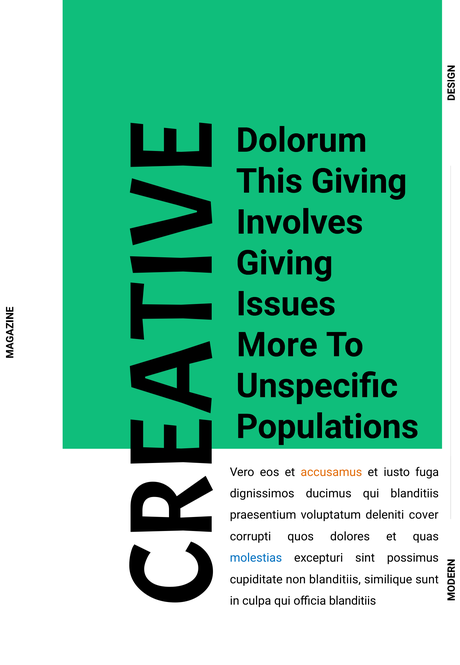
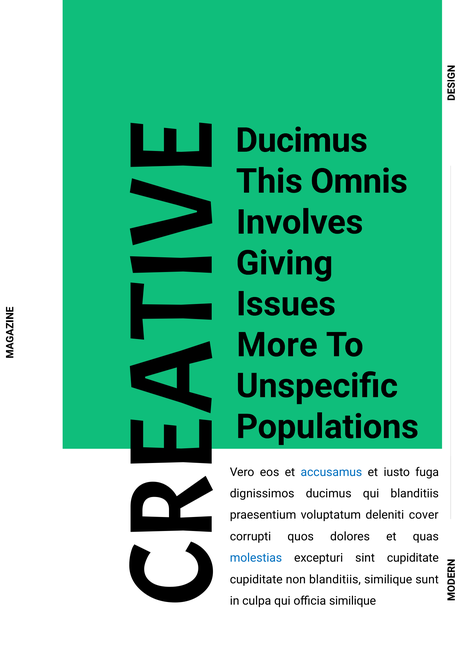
Dolorum: Dolorum -> Ducimus (302, 140)
This Giving: Giving -> Omnis (359, 181)
accusamus colour: orange -> blue (331, 472)
sint possimus: possimus -> cupiditate (413, 558)
officia blanditiis: blanditiis -> similique (353, 600)
